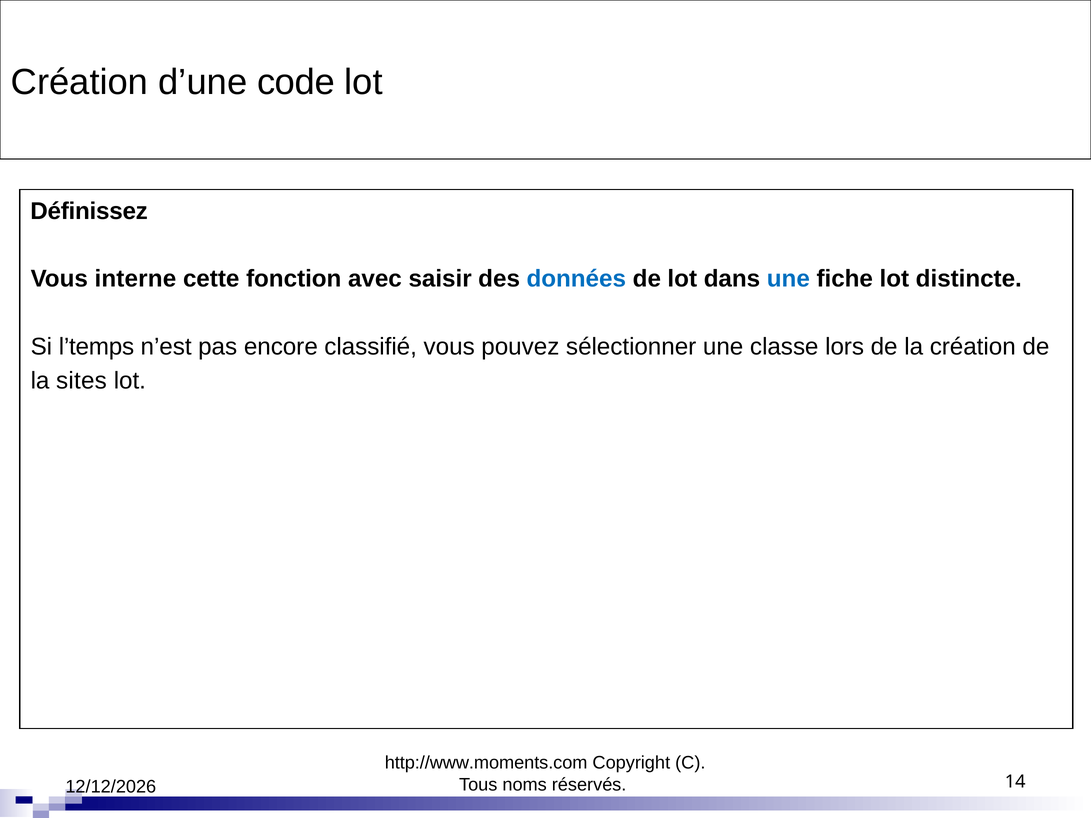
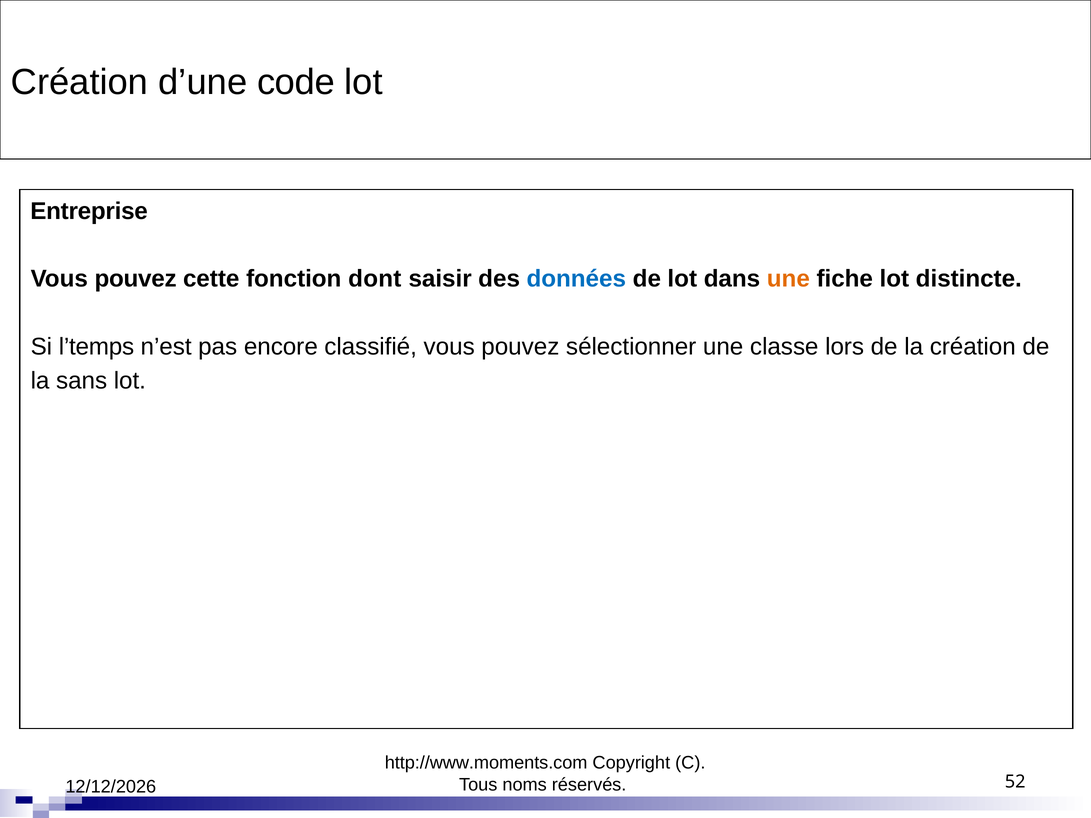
Définissez: Définissez -> Entreprise (89, 211)
interne: interne -> pouvez (136, 279)
avec: avec -> dont (375, 279)
une colour: blue -> orange (788, 279)
sites: sites -> sans (82, 381)
14: 14 -> 52 (1015, 782)
